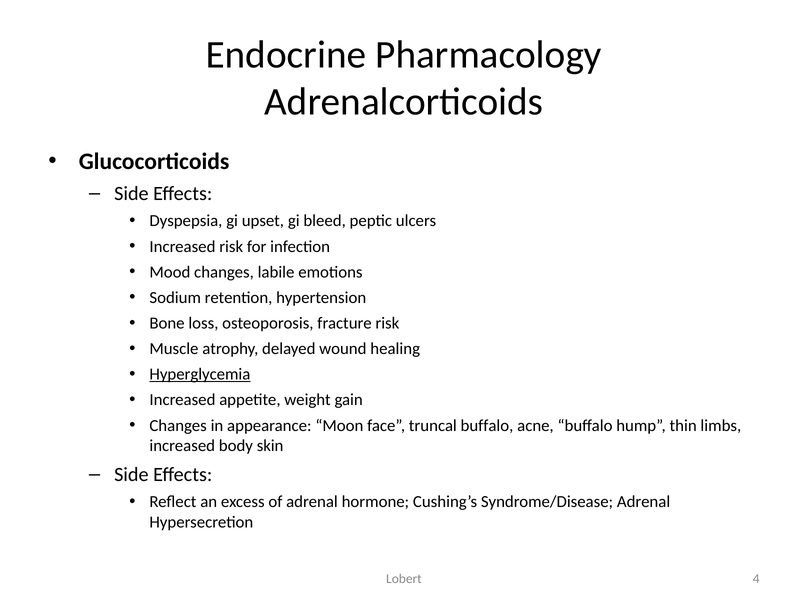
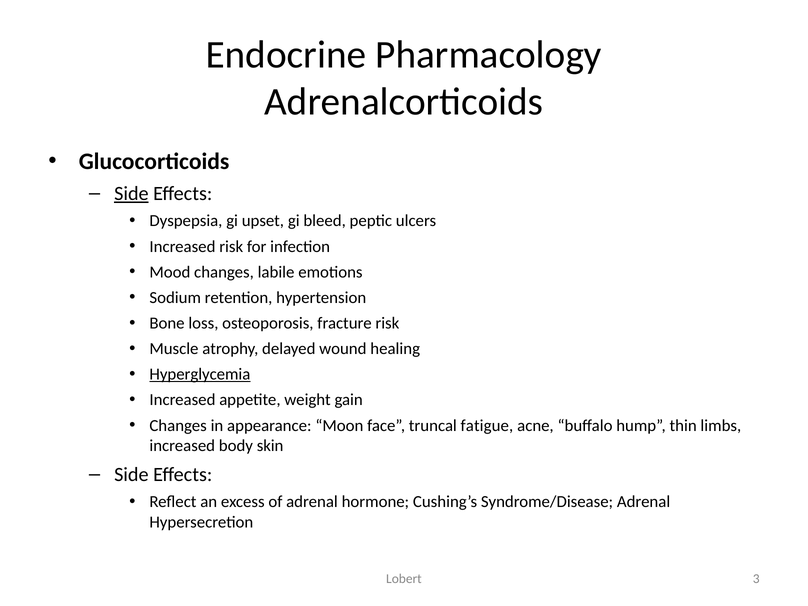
Side underline: none -> present (131, 194)
truncal buffalo: buffalo -> fatigue (487, 426)
4: 4 -> 3 (756, 579)
